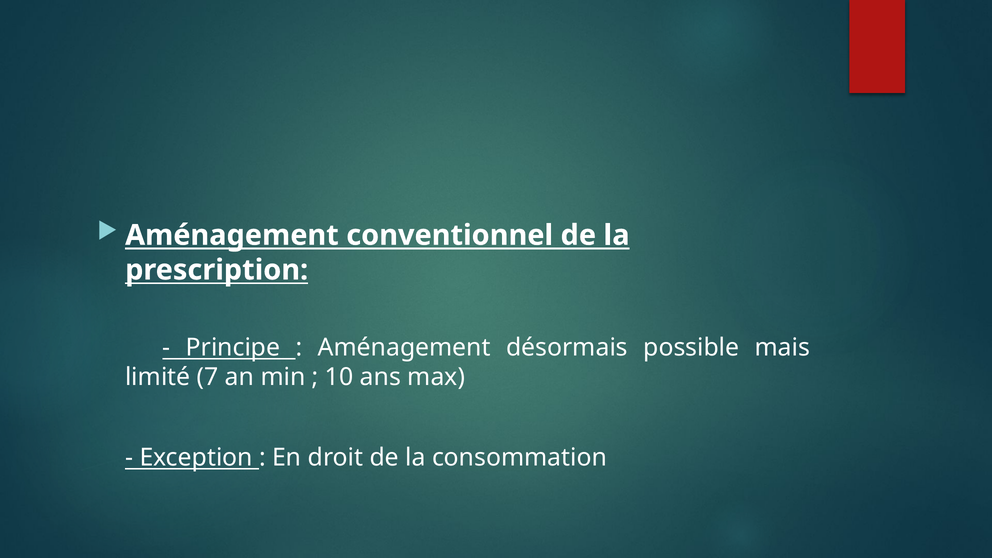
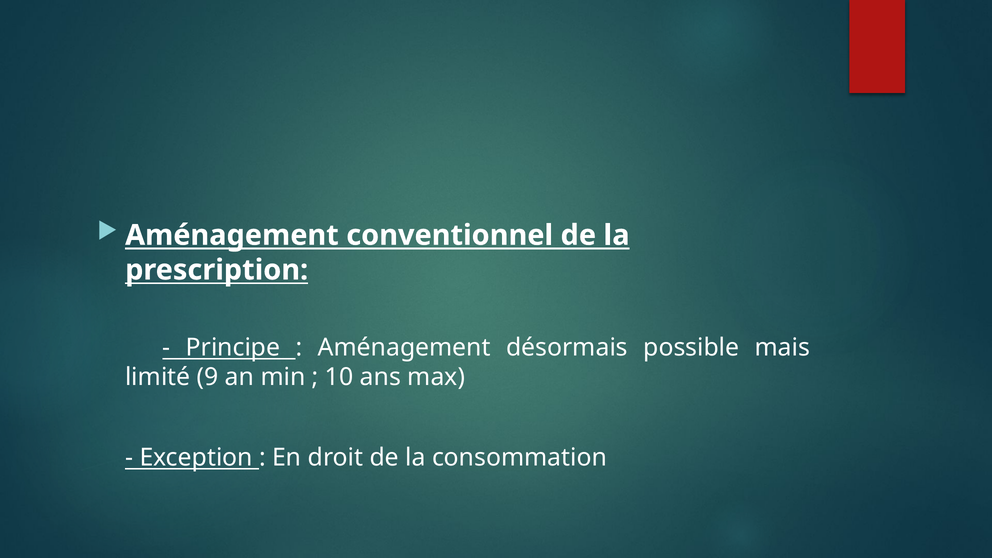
7: 7 -> 9 (208, 377)
